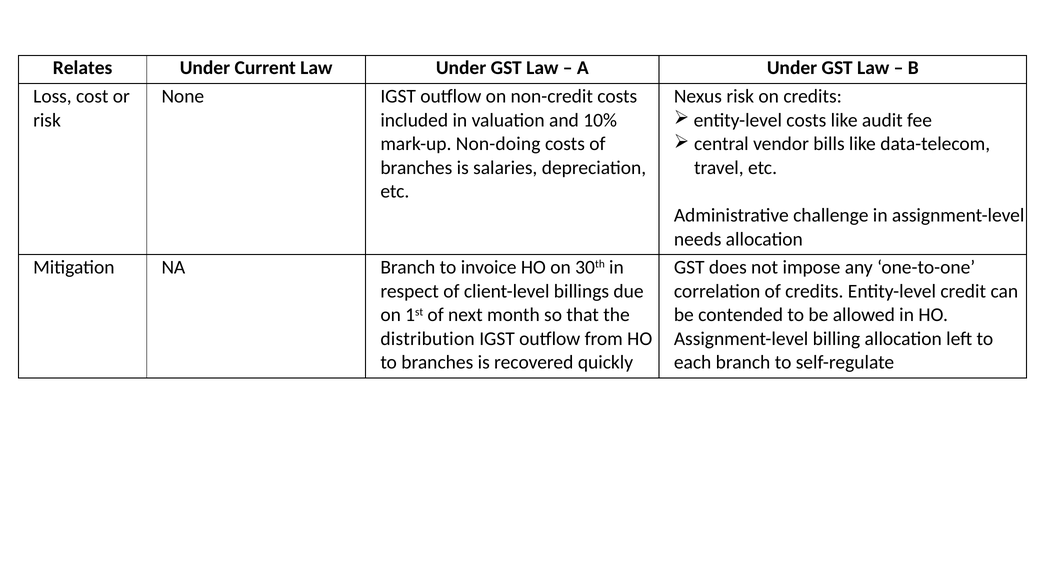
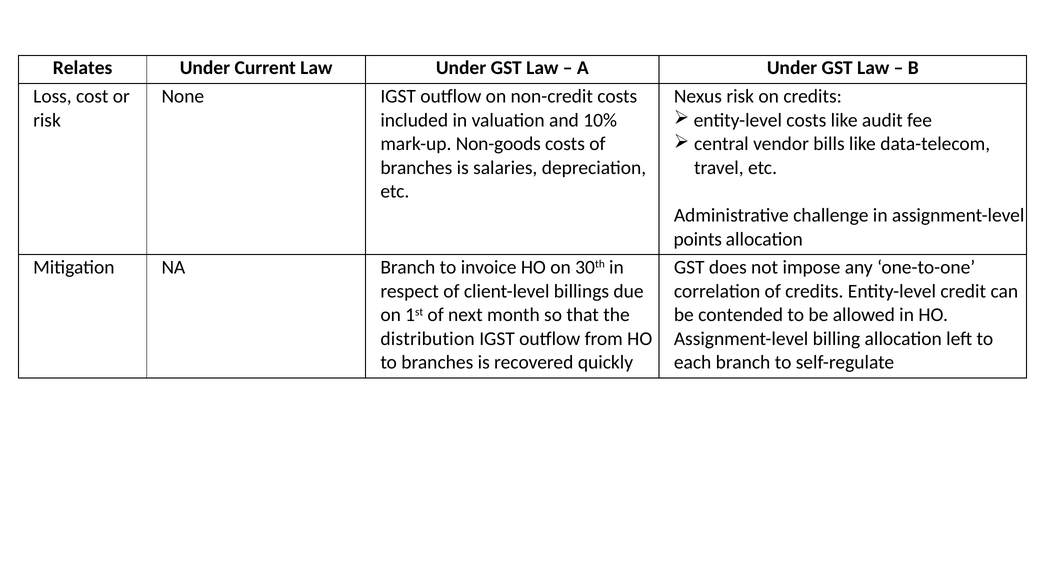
Non-doing: Non-doing -> Non-goods (498, 144)
needs: needs -> points (698, 239)
